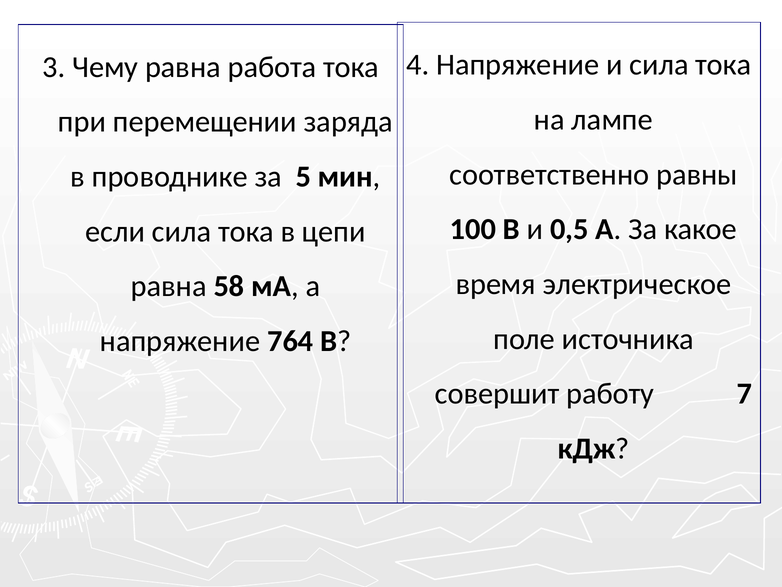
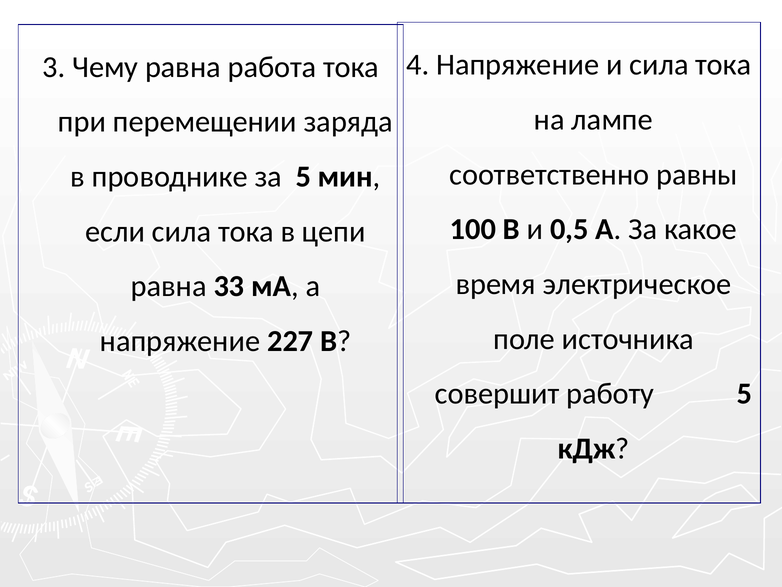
58: 58 -> 33 (229, 286)
764: 764 -> 227 (290, 341)
работу 7: 7 -> 5 (744, 393)
